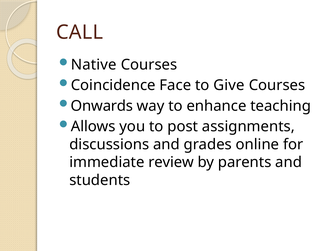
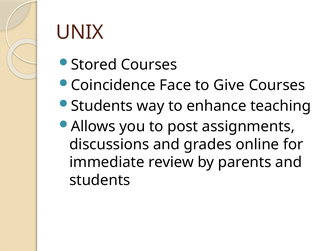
CALL: CALL -> UNIX (80, 32)
Native: Native -> Stored (94, 65)
Onwards: Onwards -> Students (102, 106)
